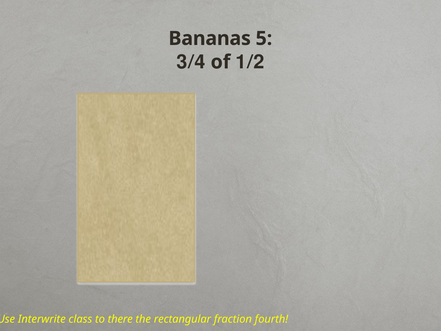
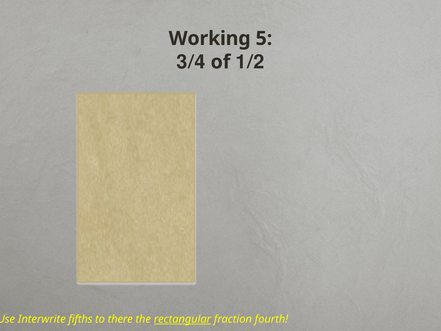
Bananas: Bananas -> Working (210, 38)
class: class -> fifths (80, 319)
rectangular underline: none -> present (182, 319)
